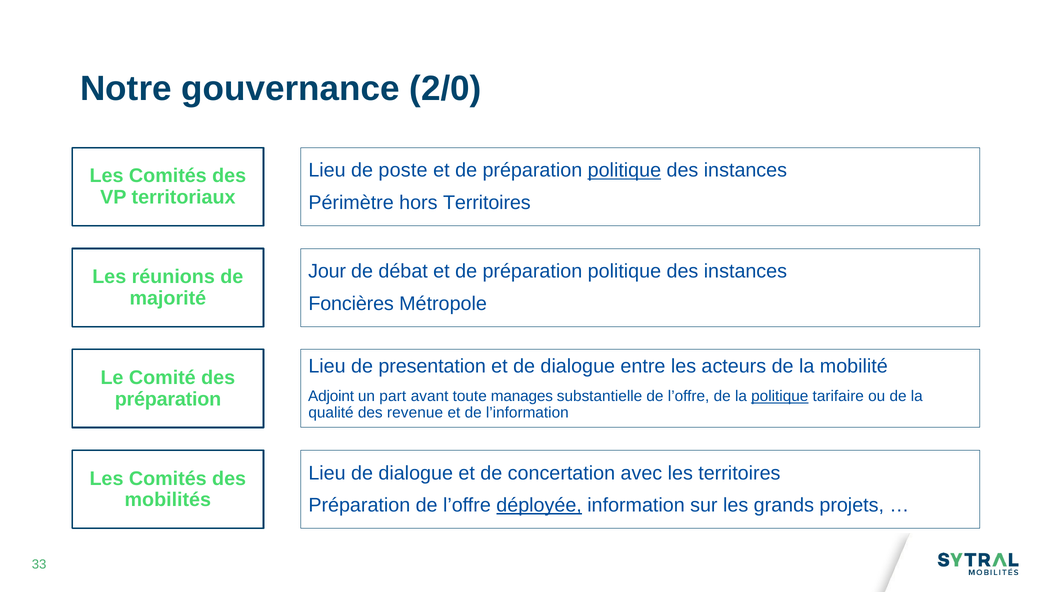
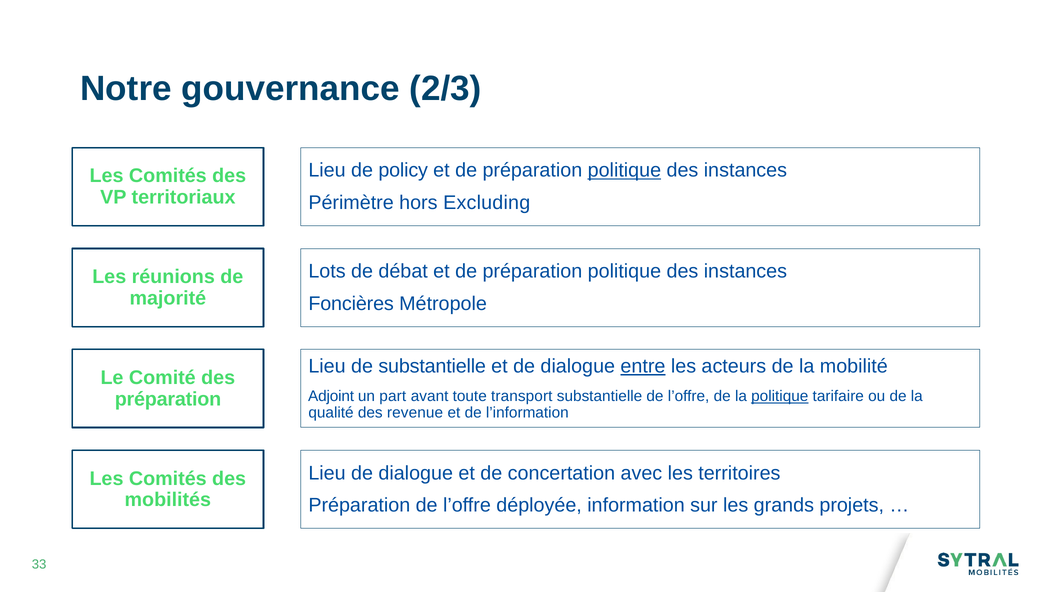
2/0: 2/0 -> 2/3 (445, 88)
poste: poste -> policy (403, 170)
hors Territoires: Territoires -> Excluding (487, 203)
Jour: Jour -> Lots (327, 271)
de presentation: presentation -> substantielle (432, 366)
entre underline: none -> present (643, 366)
manages: manages -> transport (522, 396)
déployée underline: present -> none (539, 505)
